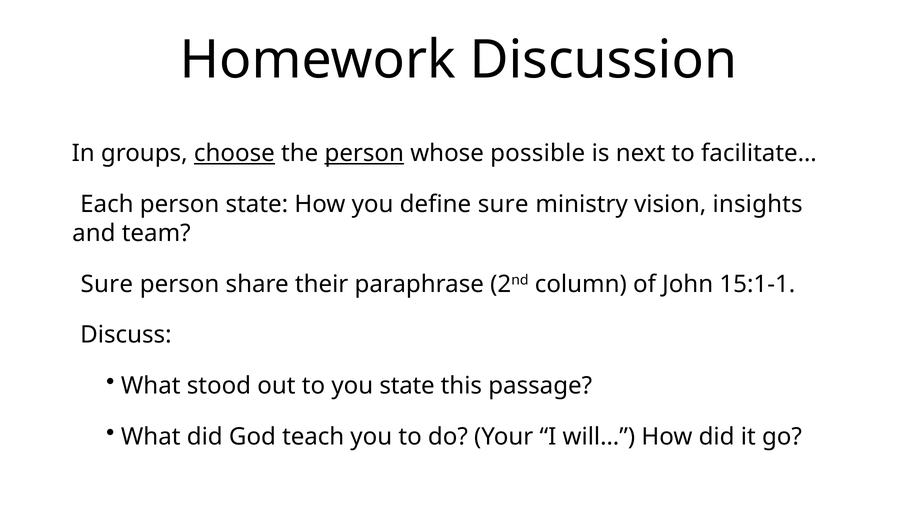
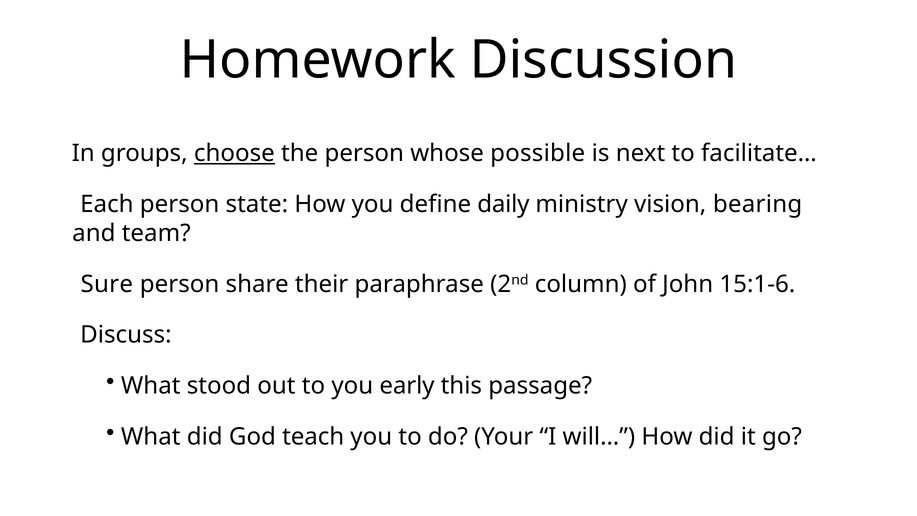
person underline: present -> none (364, 153)
define sure: sure -> daily (503, 204)
insights: insights -> bearing (758, 204)
15:1-1: 15:1-1 -> 15:1-6 (757, 284)
you state: state -> early (407, 386)
